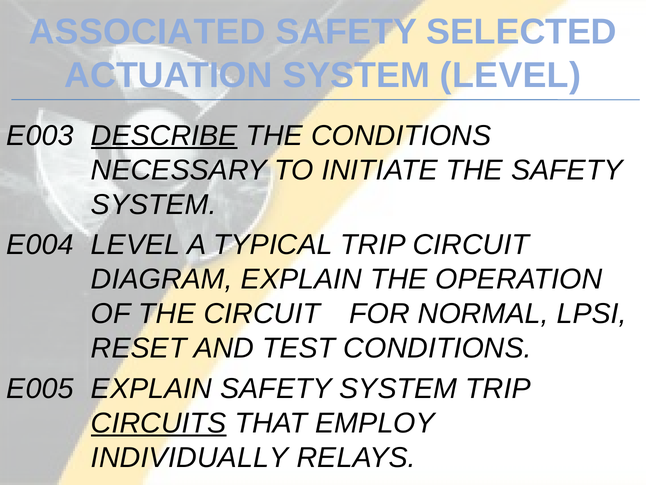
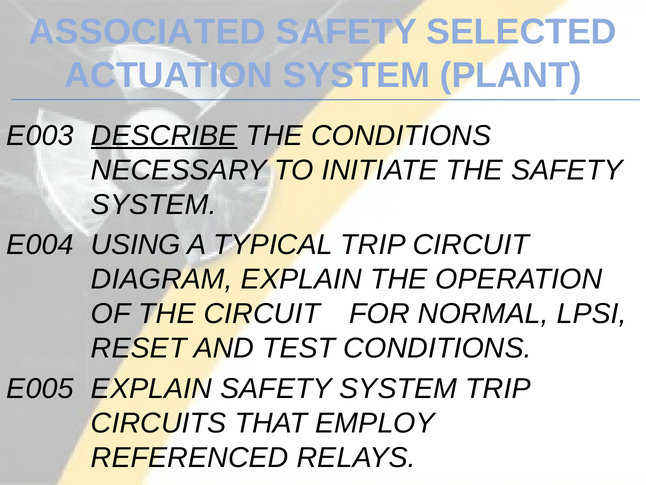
SYSTEM LEVEL: LEVEL -> PLANT (511, 75)
E004 LEVEL: LEVEL -> USING (136, 245)
CIRCUITS underline: present -> none (159, 423)
INDIVIDUALLY: INDIVIDUALLY -> REFERENCED (190, 457)
